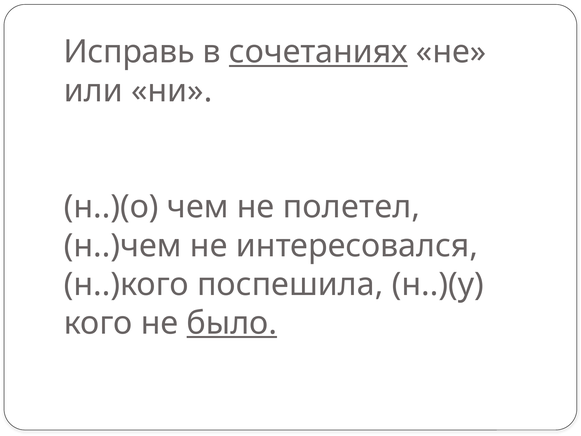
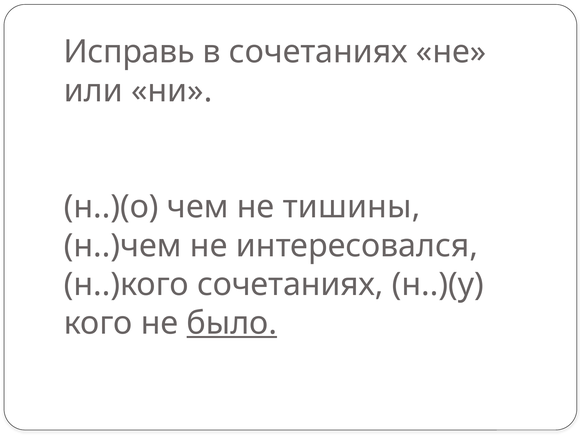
сочетаниях underline: present -> none (318, 52)
полетел: полетел -> тишины (352, 207)
н..)кого поспешила: поспешила -> сочетаниях (290, 284)
